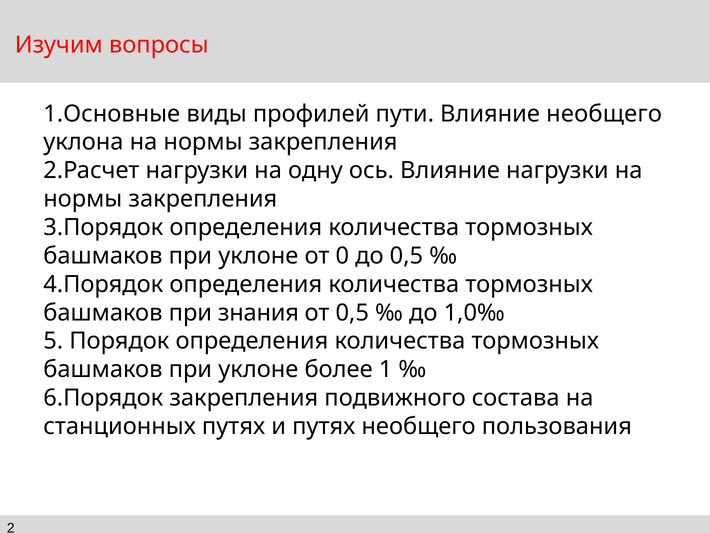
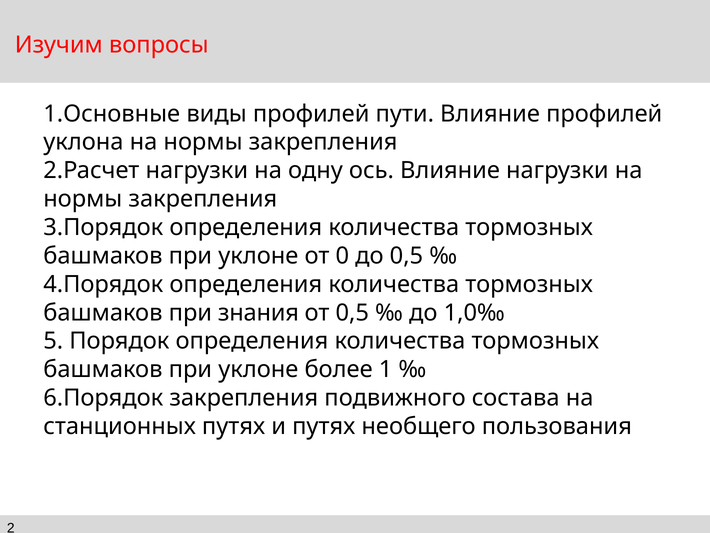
Влияние необщего: необщего -> профилей (604, 114)
